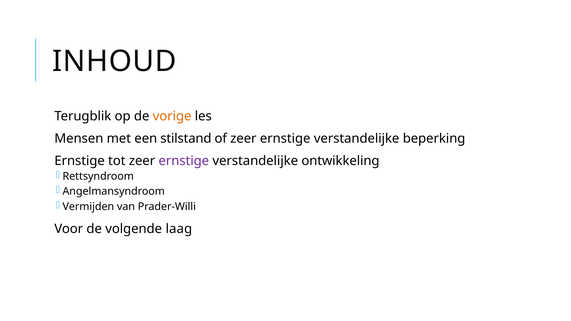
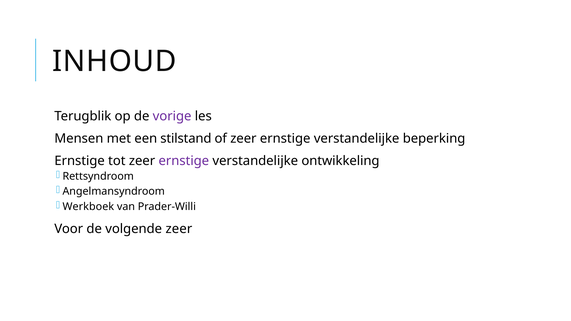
vorige colour: orange -> purple (172, 116)
Vermijden: Vermijden -> Werkboek (88, 207)
volgende laag: laag -> zeer (179, 229)
